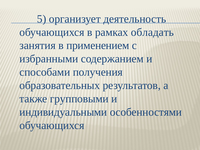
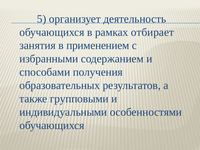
обладать: обладать -> отбирает (152, 32)
